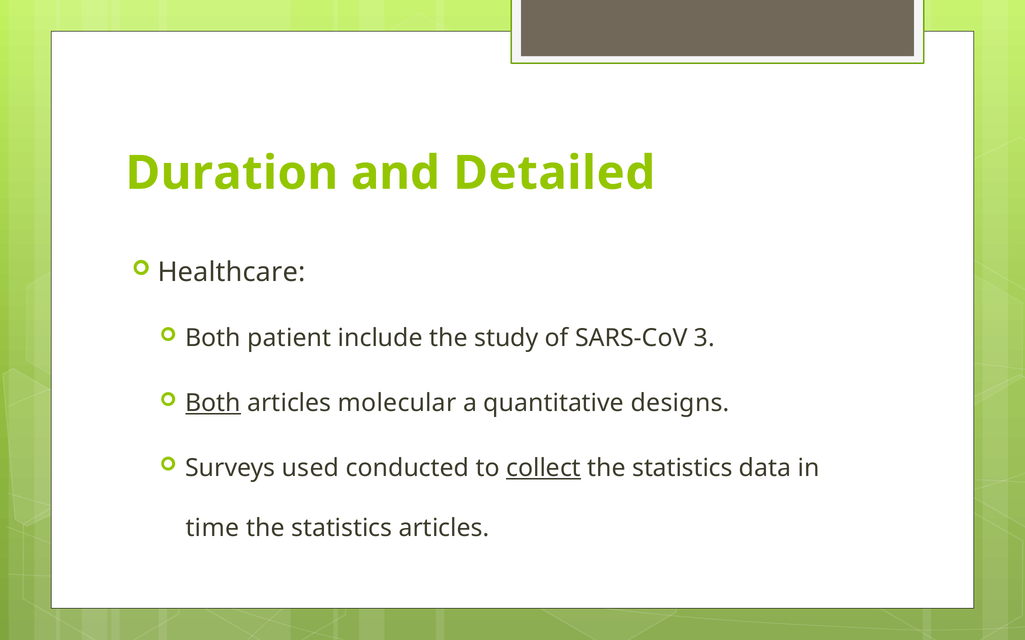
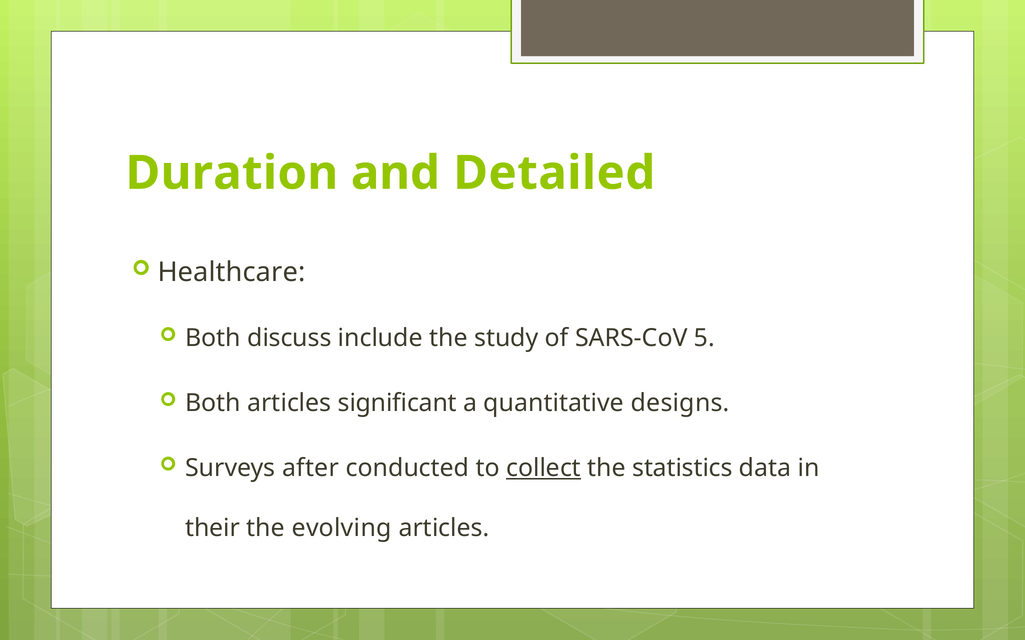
patient: patient -> discuss (289, 339)
3: 3 -> 5 (704, 339)
Both underline: present -> none (213, 404)
molecular: molecular -> significant (397, 404)
used: used -> after (311, 469)
time: time -> their (213, 528)
statistics: statistics -> evolving (342, 528)
